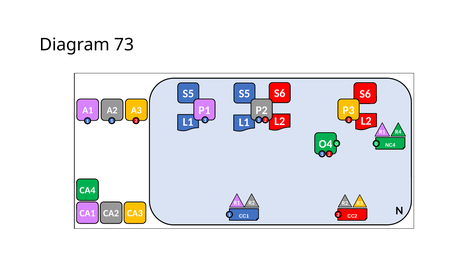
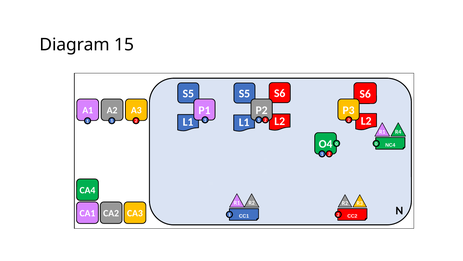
73: 73 -> 15 (124, 45)
